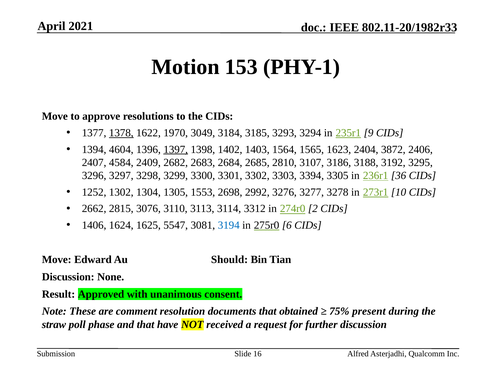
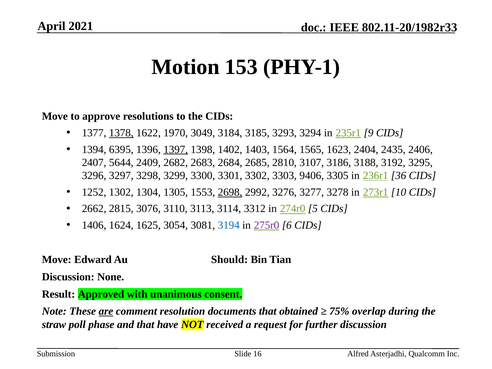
4604: 4604 -> 6395 (121, 149)
3872: 3872 -> 2435 (393, 149)
4584: 4584 -> 5644 (121, 163)
3394: 3394 -> 9406 (312, 176)
2698 underline: none -> present (230, 192)
2: 2 -> 5 (313, 209)
5547: 5547 -> 3054 (176, 225)
275r0 colour: black -> purple (267, 225)
are underline: none -> present (106, 311)
present: present -> overlap (369, 311)
